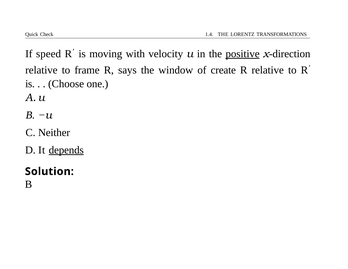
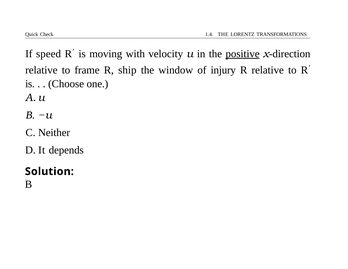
says: says -> ship (127, 70)
create: create -> injury (223, 70)
depends underline: present -> none (66, 150)
